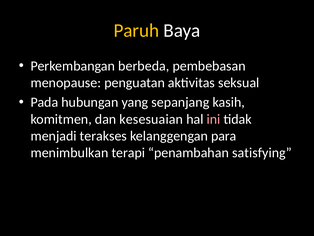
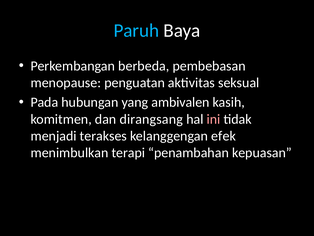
Paruh colour: yellow -> light blue (136, 30)
sepanjang: sepanjang -> ambivalen (180, 102)
kesesuaian: kesesuaian -> dirangsang (151, 119)
para: para -> efek (224, 136)
satisfying: satisfying -> kepuasan (262, 152)
